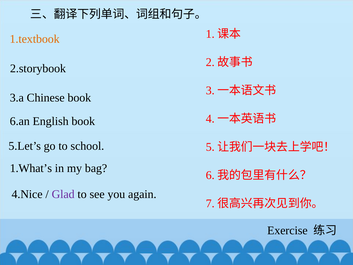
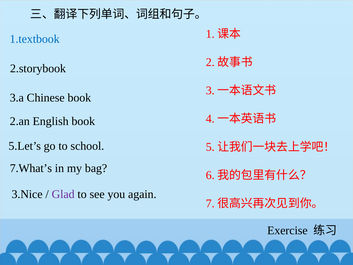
1.textbook colour: orange -> blue (35, 39)
6.an: 6.an -> 2.an (20, 121)
1.What’s: 1.What’s -> 7.What’s (31, 168)
4.Nice: 4.Nice -> 3.Nice (27, 194)
